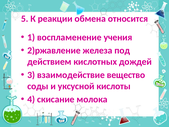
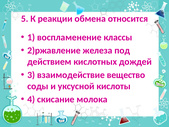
учения: учения -> классы (118, 37)
